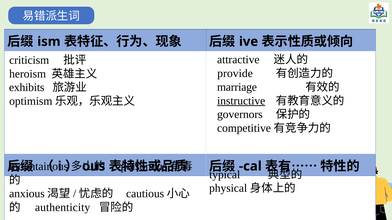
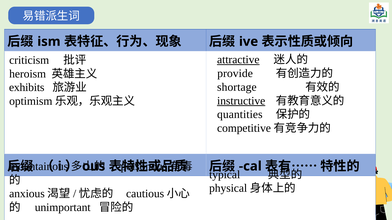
attractive underline: none -> present (238, 60)
marriage: marriage -> shortage (237, 87)
governors: governors -> quantities (240, 115)
authenticity: authenticity -> unimportant (63, 208)
